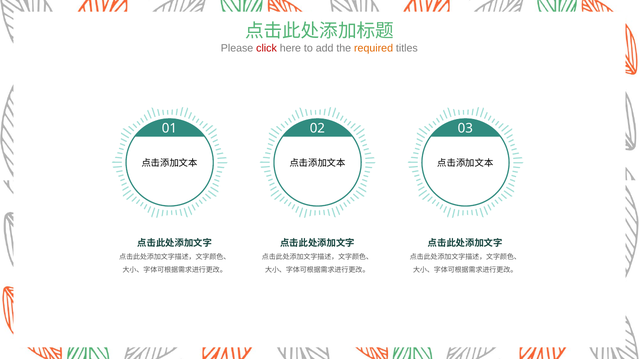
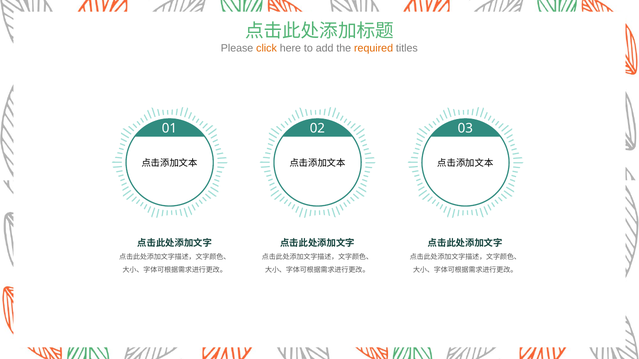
click colour: red -> orange (267, 48)
